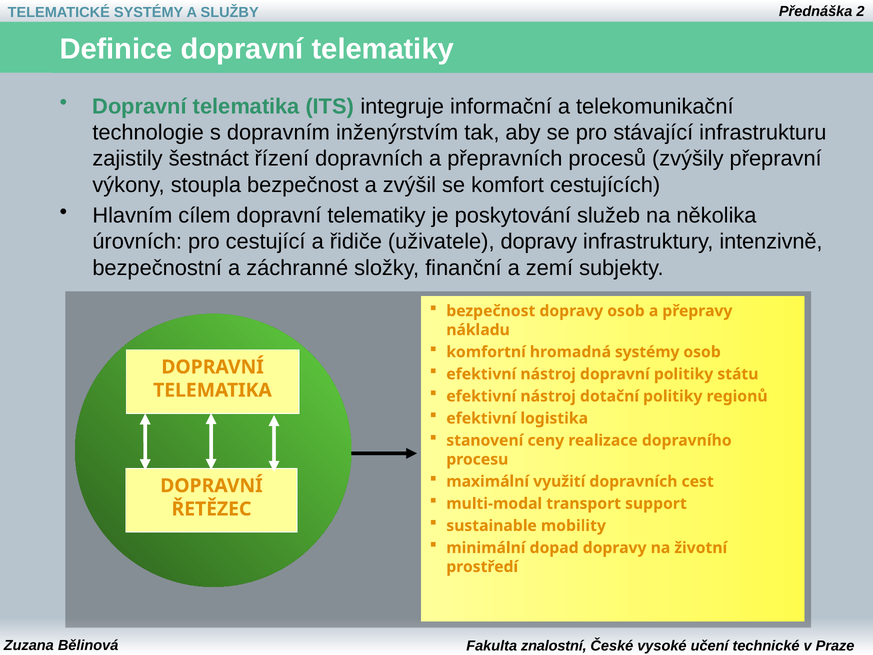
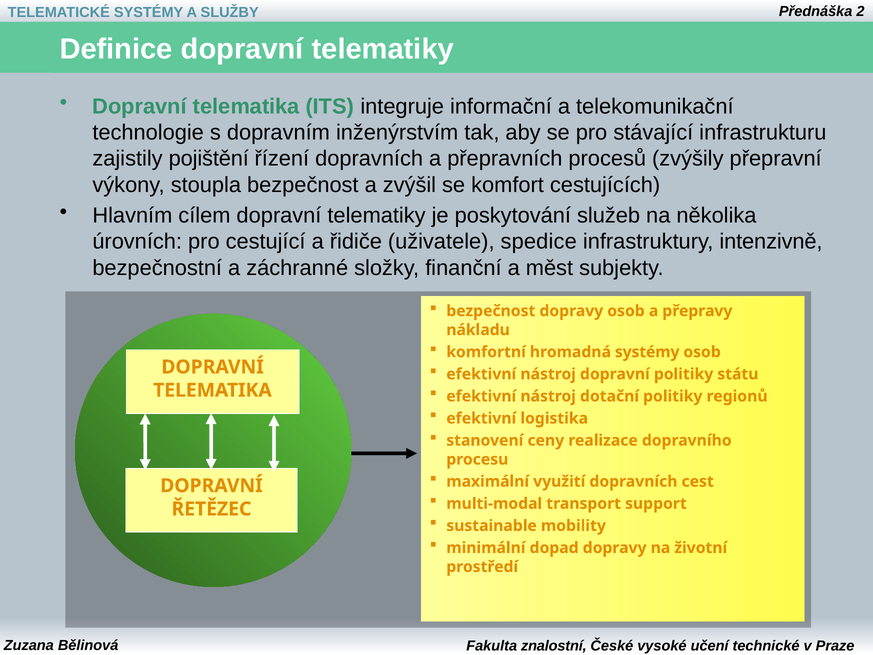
šestnáct: šestnáct -> pojištění (209, 159)
uživatele dopravy: dopravy -> spedice (539, 242)
zemí: zemí -> měst (549, 268)
